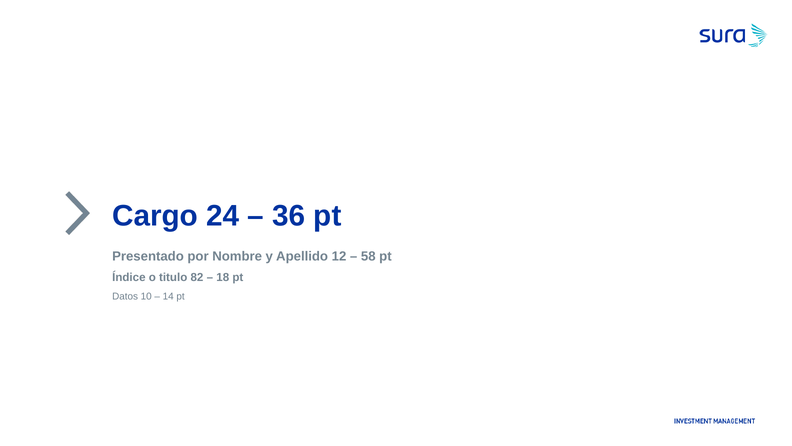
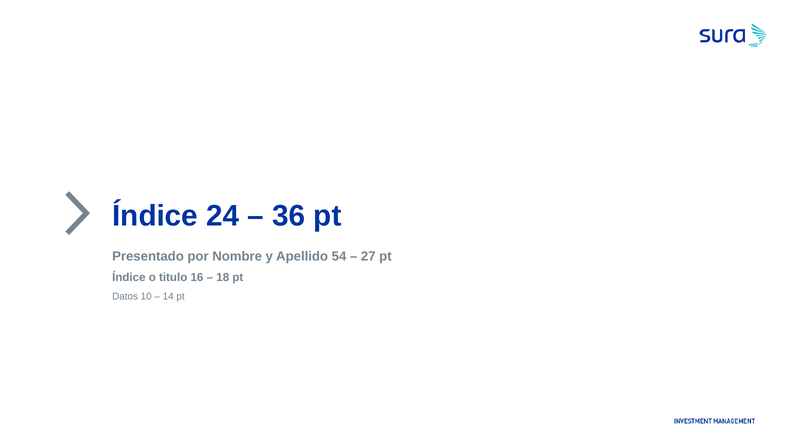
Cargo: Cargo -> Índice (155, 216)
12: 12 -> 54 (339, 256)
58: 58 -> 27 (368, 256)
82: 82 -> 16 (197, 277)
